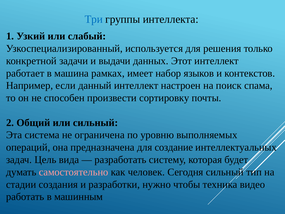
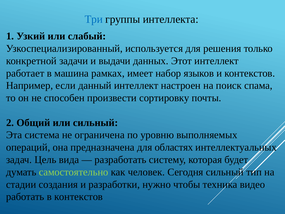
создание: создание -> областях (174, 147)
самостоятельно colour: pink -> light green (74, 172)
в машинным: машинным -> контекстов (79, 197)
